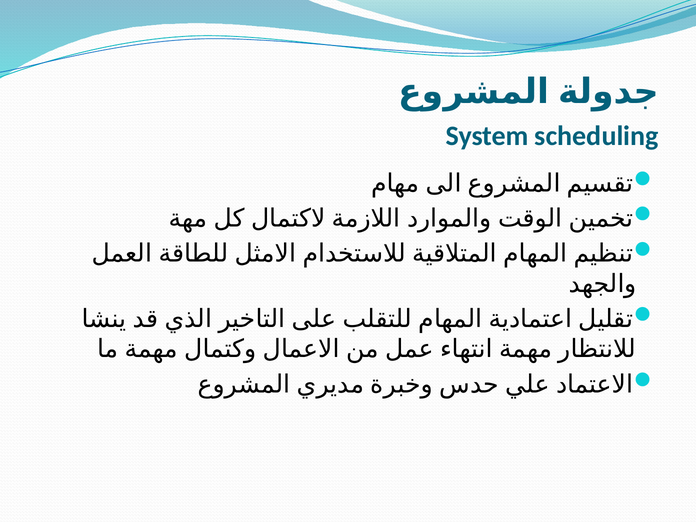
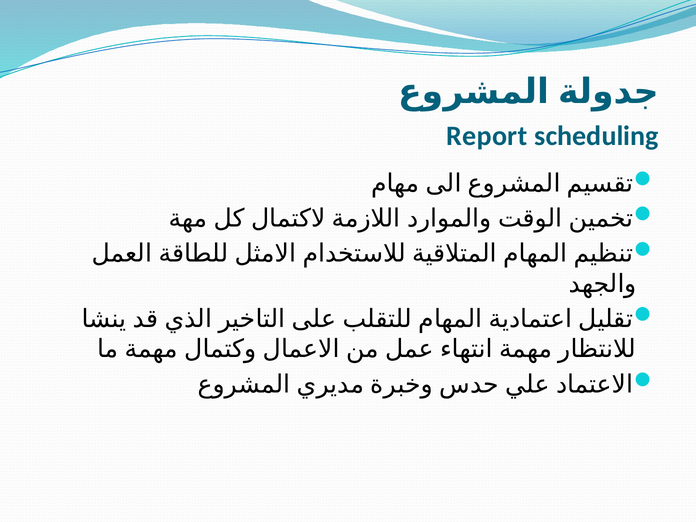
System: System -> Report (487, 136)
